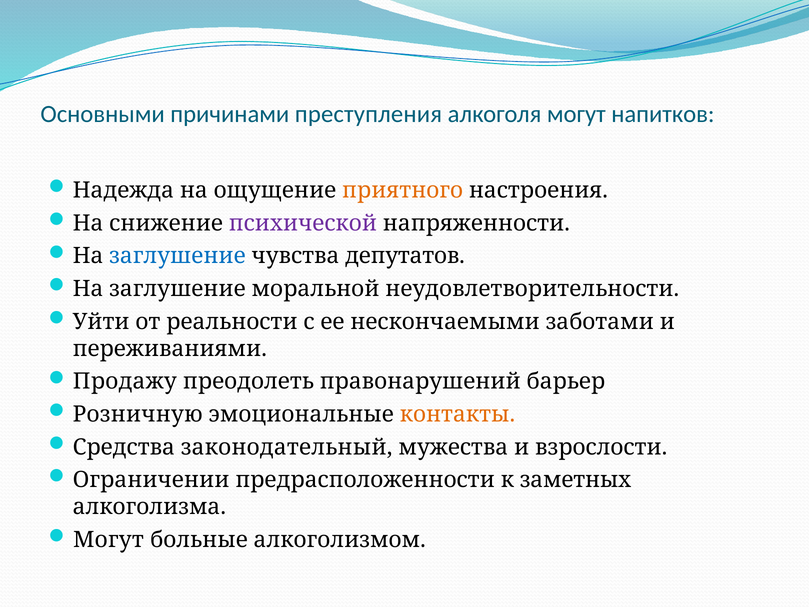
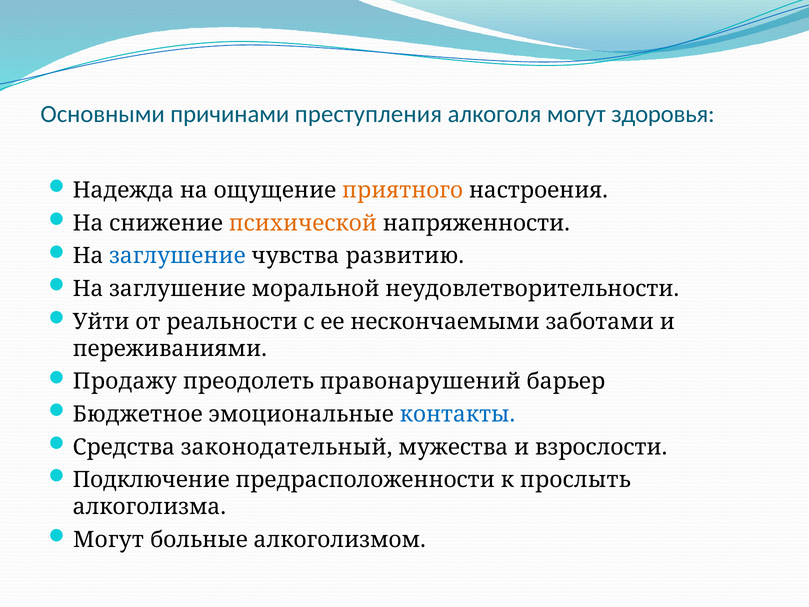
напитков: напитков -> здоровья (663, 114)
психической colour: purple -> orange (303, 223)
депутатов: депутатов -> развитию (405, 256)
Розничную: Розничную -> Бюджетное (138, 414)
контакты colour: orange -> blue (457, 414)
Ограничении: Ограничении -> Подключение (151, 480)
заметных: заметных -> прослыть (575, 480)
